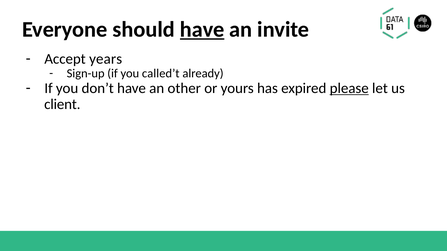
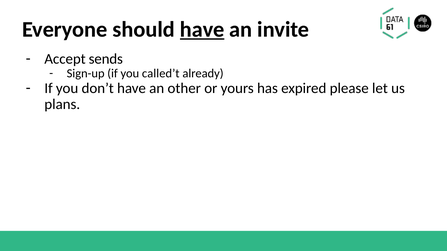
years: years -> sends (106, 59)
please underline: present -> none (349, 88)
client: client -> plans (62, 105)
